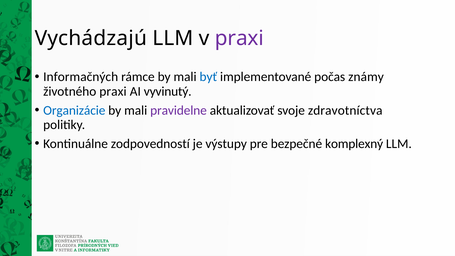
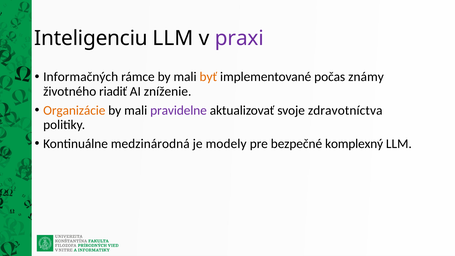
Vychádzajú: Vychádzajú -> Inteligenciu (91, 38)
byť colour: blue -> orange (208, 77)
životného praxi: praxi -> riadiť (113, 91)
vyvinutý: vyvinutý -> zníženie (168, 91)
Organizácie colour: blue -> orange (74, 110)
zodpovedností: zodpovedností -> medzinárodná (150, 144)
výstupy: výstupy -> modely (226, 144)
